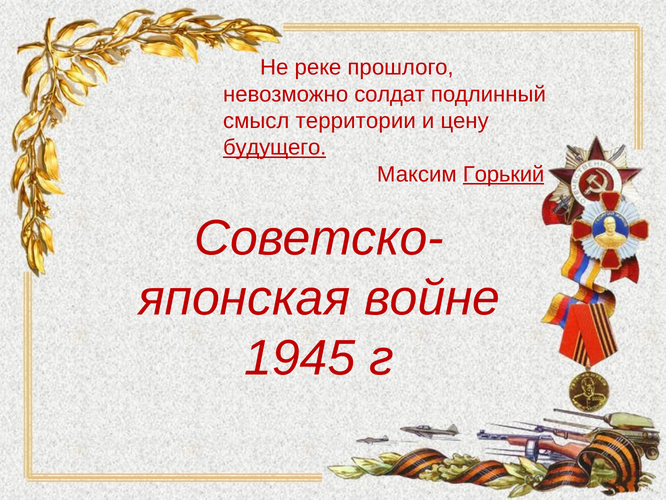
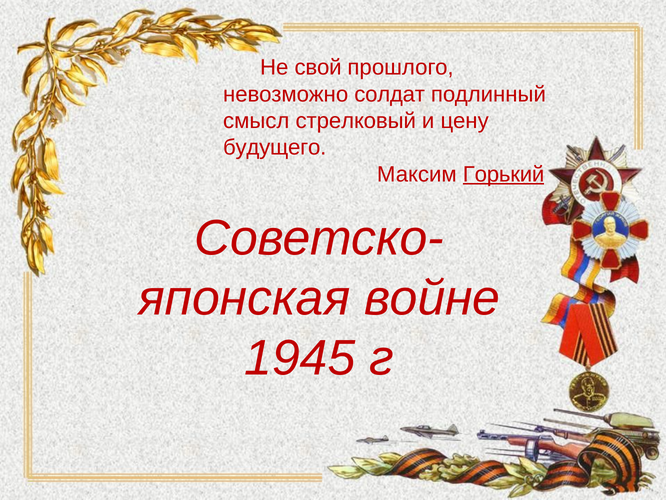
реке: реке -> свой (318, 68)
территории: территории -> стрелковый (356, 121)
будущего underline: present -> none (275, 148)
